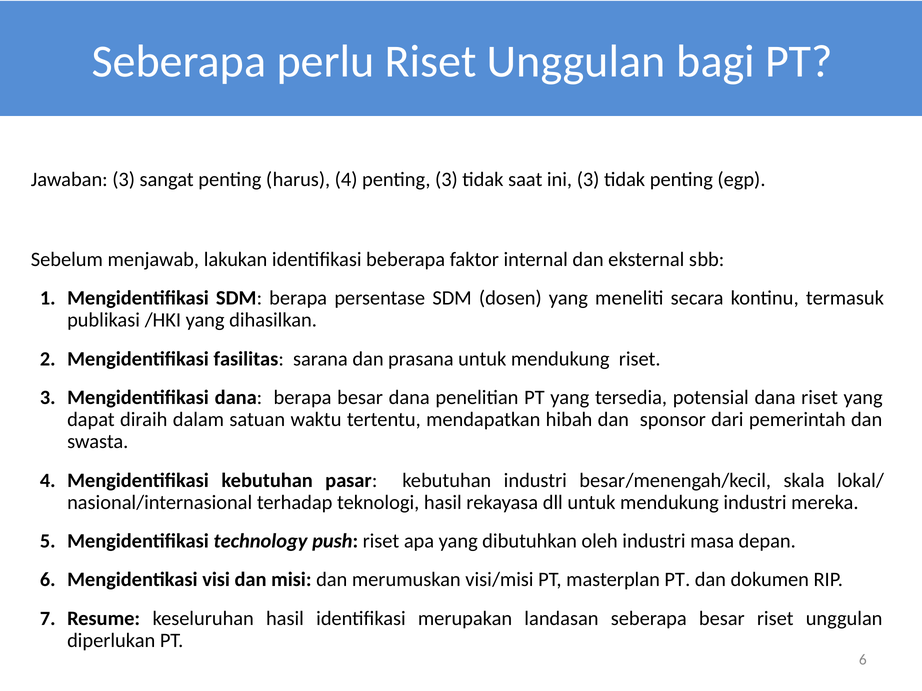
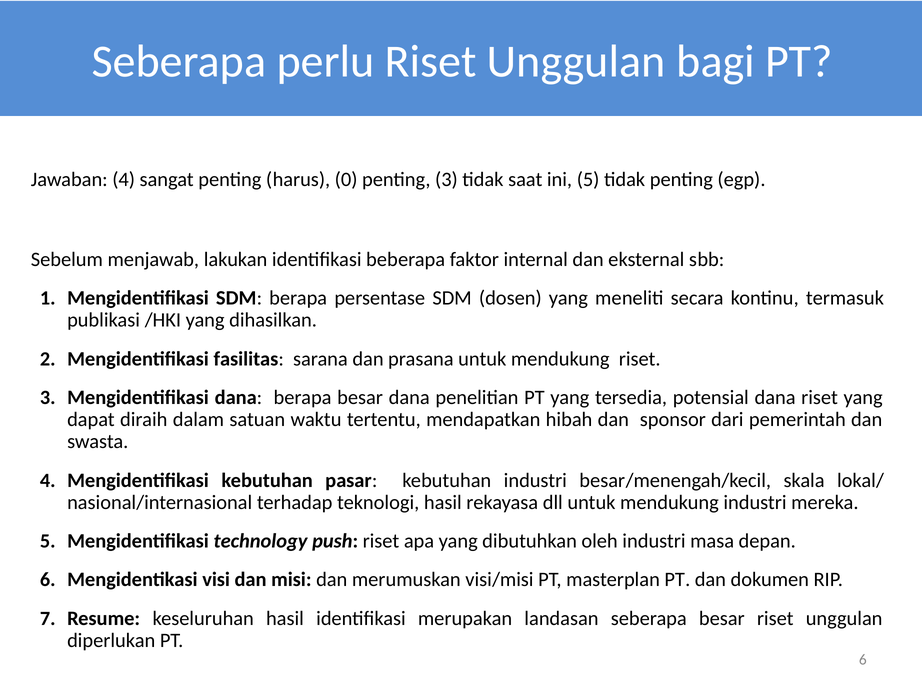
Jawaban 3: 3 -> 4 (124, 180)
harus 4: 4 -> 0 (346, 180)
ini 3: 3 -> 5 (588, 180)
